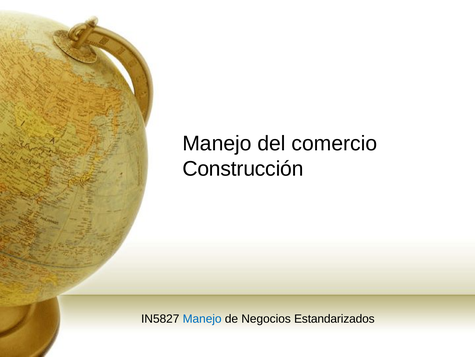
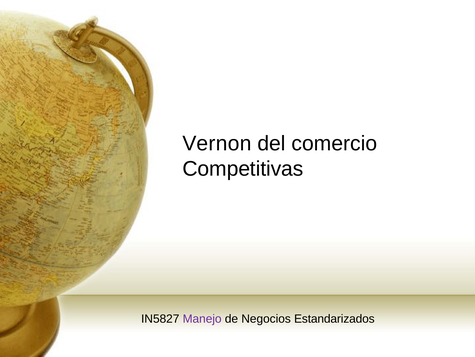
Manejo: Manejo -> Vernon (217, 143)
Construcción: Construcción -> Competitivas (243, 169)
Manejo colour: blue -> purple (202, 318)
